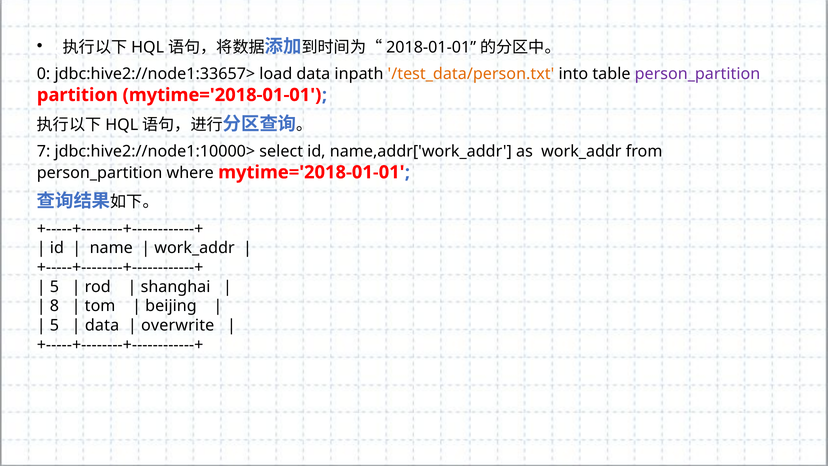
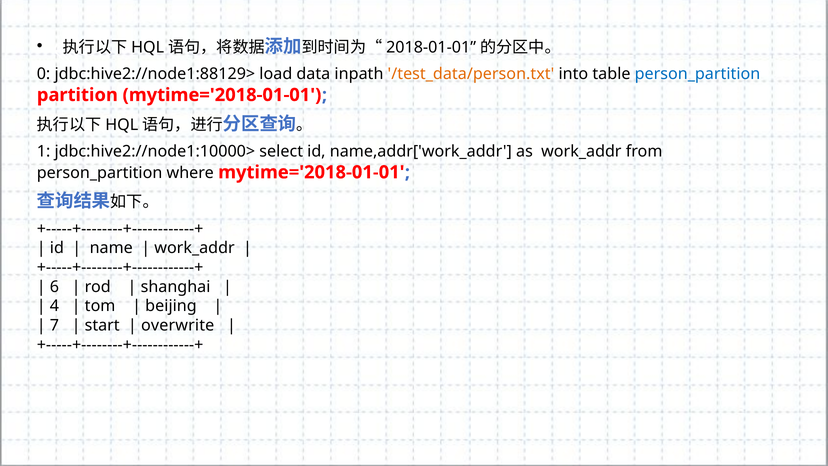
jdbc:hive2://node1:33657>: jdbc:hive2://node1:33657> -> jdbc:hive2://node1:88129> (155, 74)
person_partition colour: purple -> blue (697, 74)
7: 7 -> 1 (44, 151)
5: 5 -> 6 (54, 287)
8: 8 -> 4 (54, 306)
5: 5 -> 7 (54, 325)
data: data -> start (102, 325)
